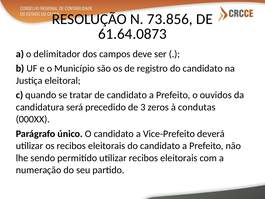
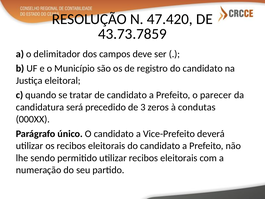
73.856: 73.856 -> 47.420 (170, 19)
61.64.0873: 61.64.0873 -> 43.73.7859 (132, 34)
ouvidos: ouvidos -> parecer (216, 95)
